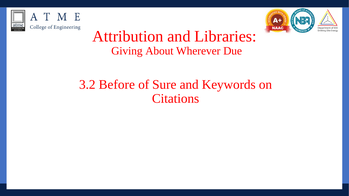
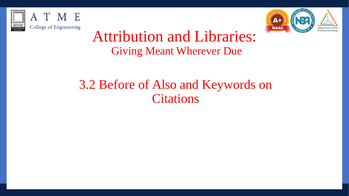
About: About -> Meant (159, 51)
Sure: Sure -> Also (164, 85)
